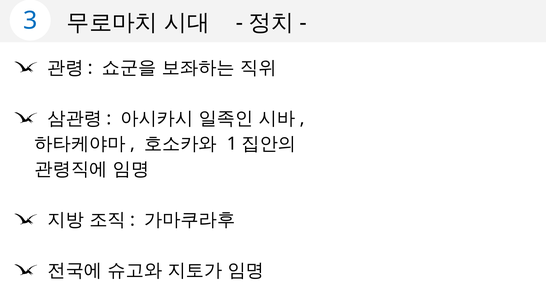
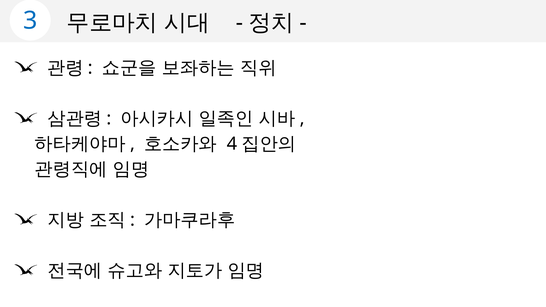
1: 1 -> 4 (232, 144)
